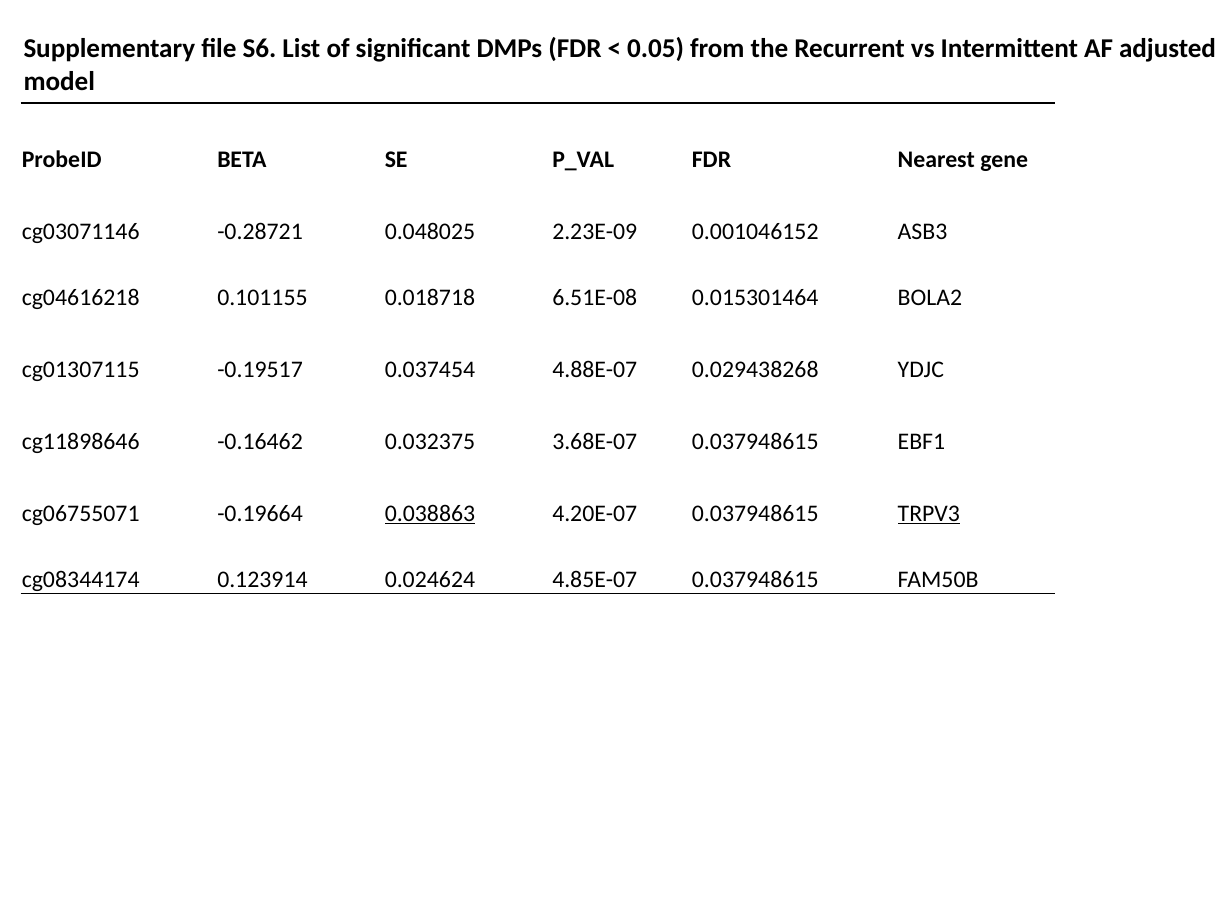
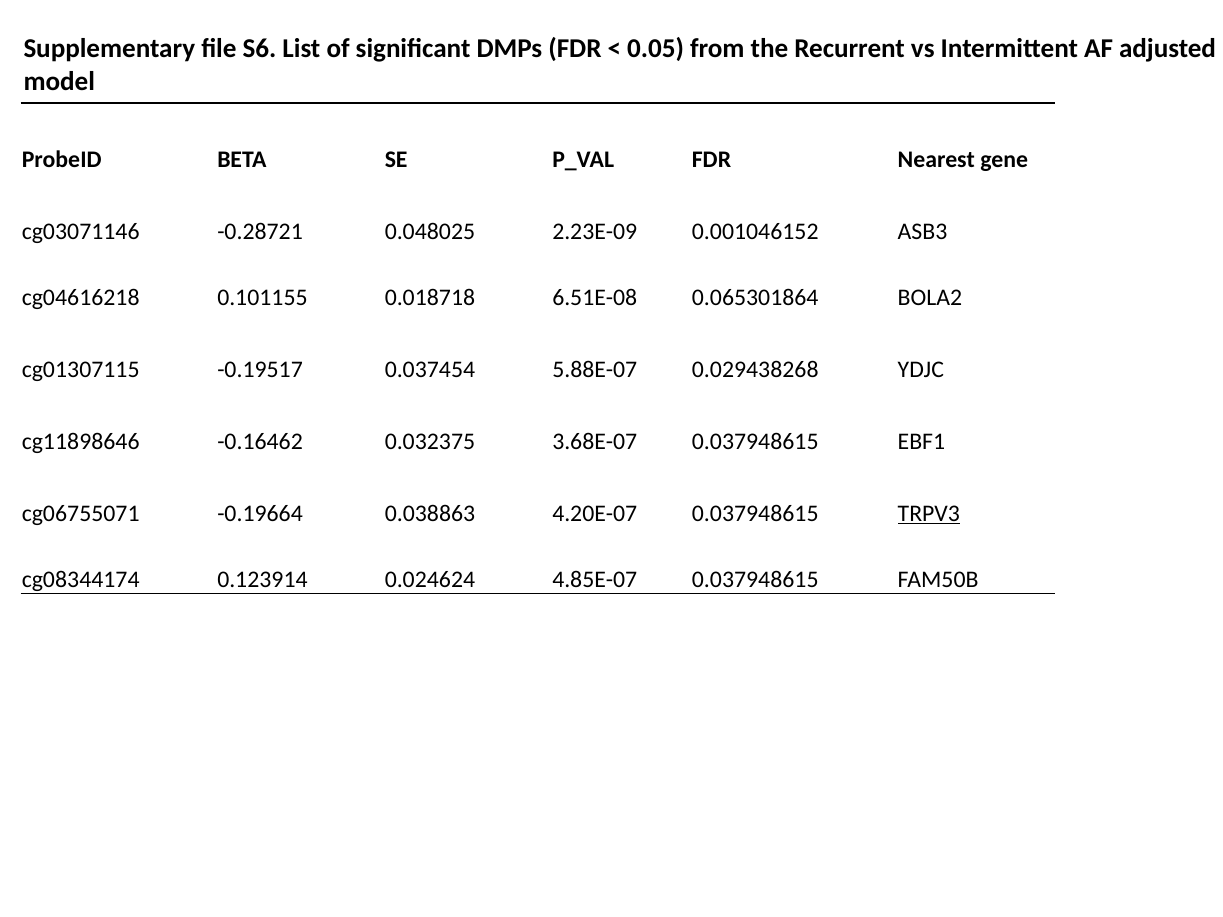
0.015301464: 0.015301464 -> 0.065301864 (755, 298)
4.88E-07: 4.88E-07 -> 5.88E-07 (595, 370)
0.038863 underline: present -> none (430, 514)
